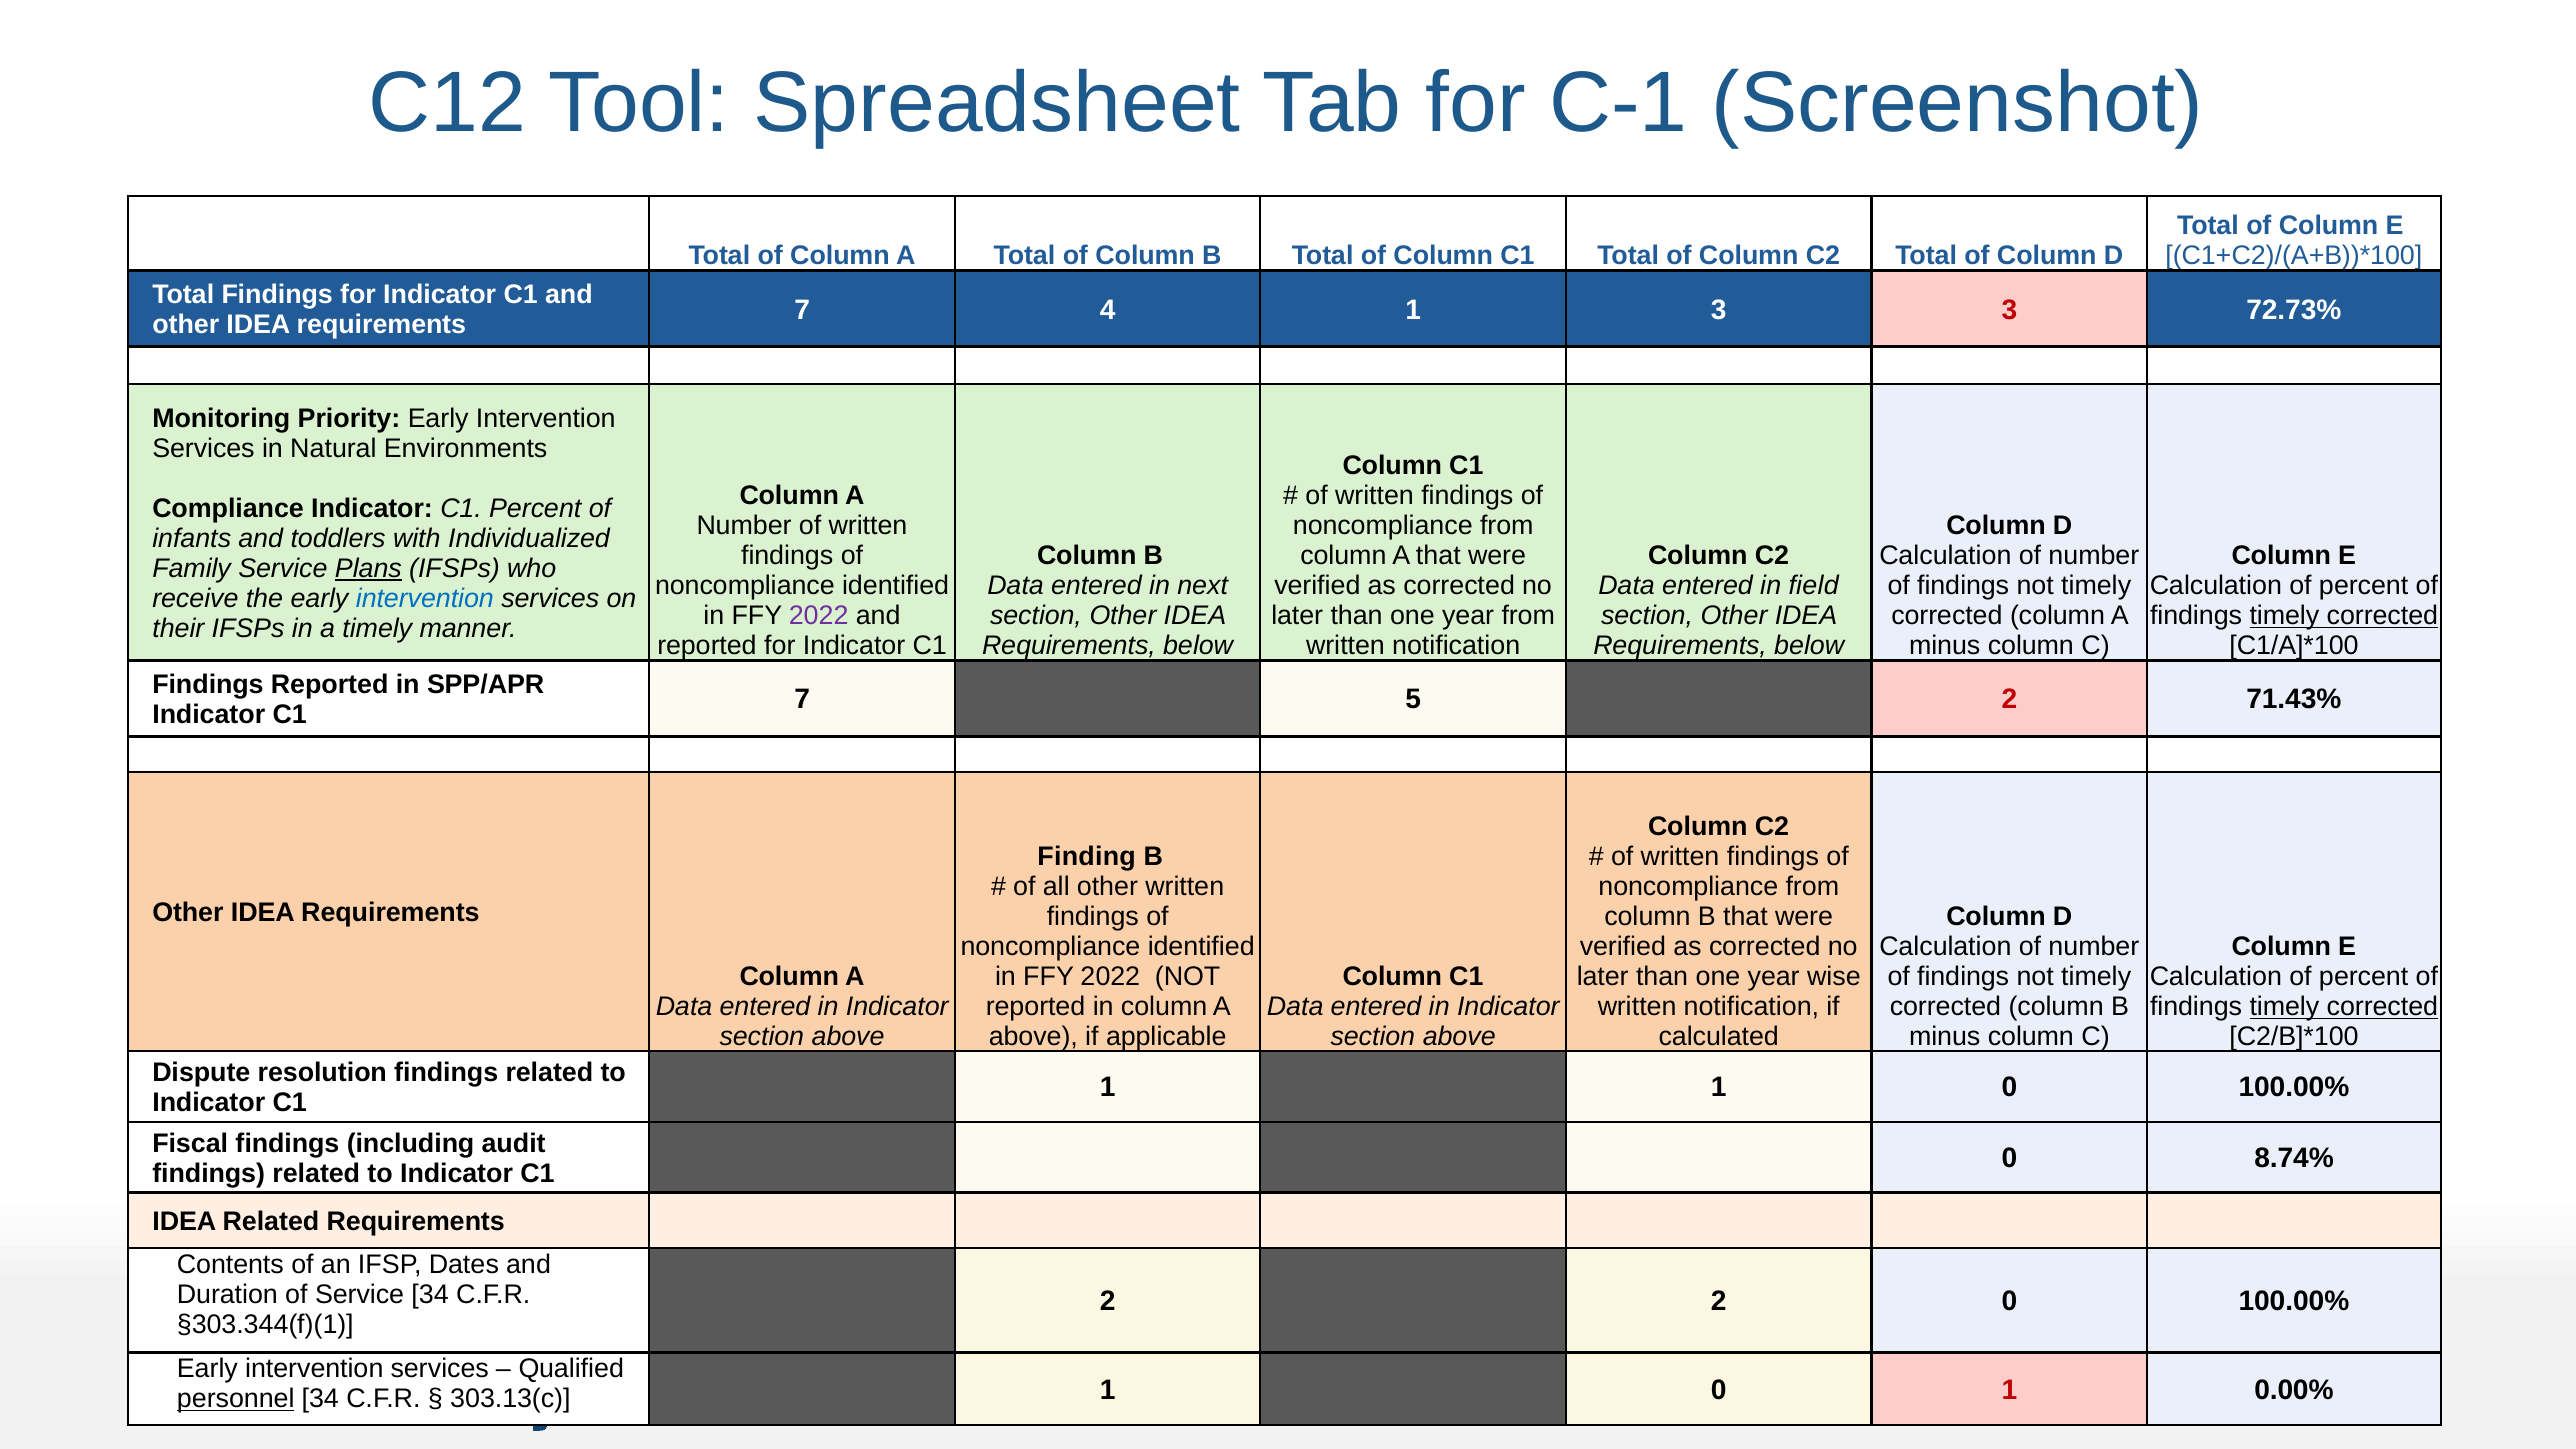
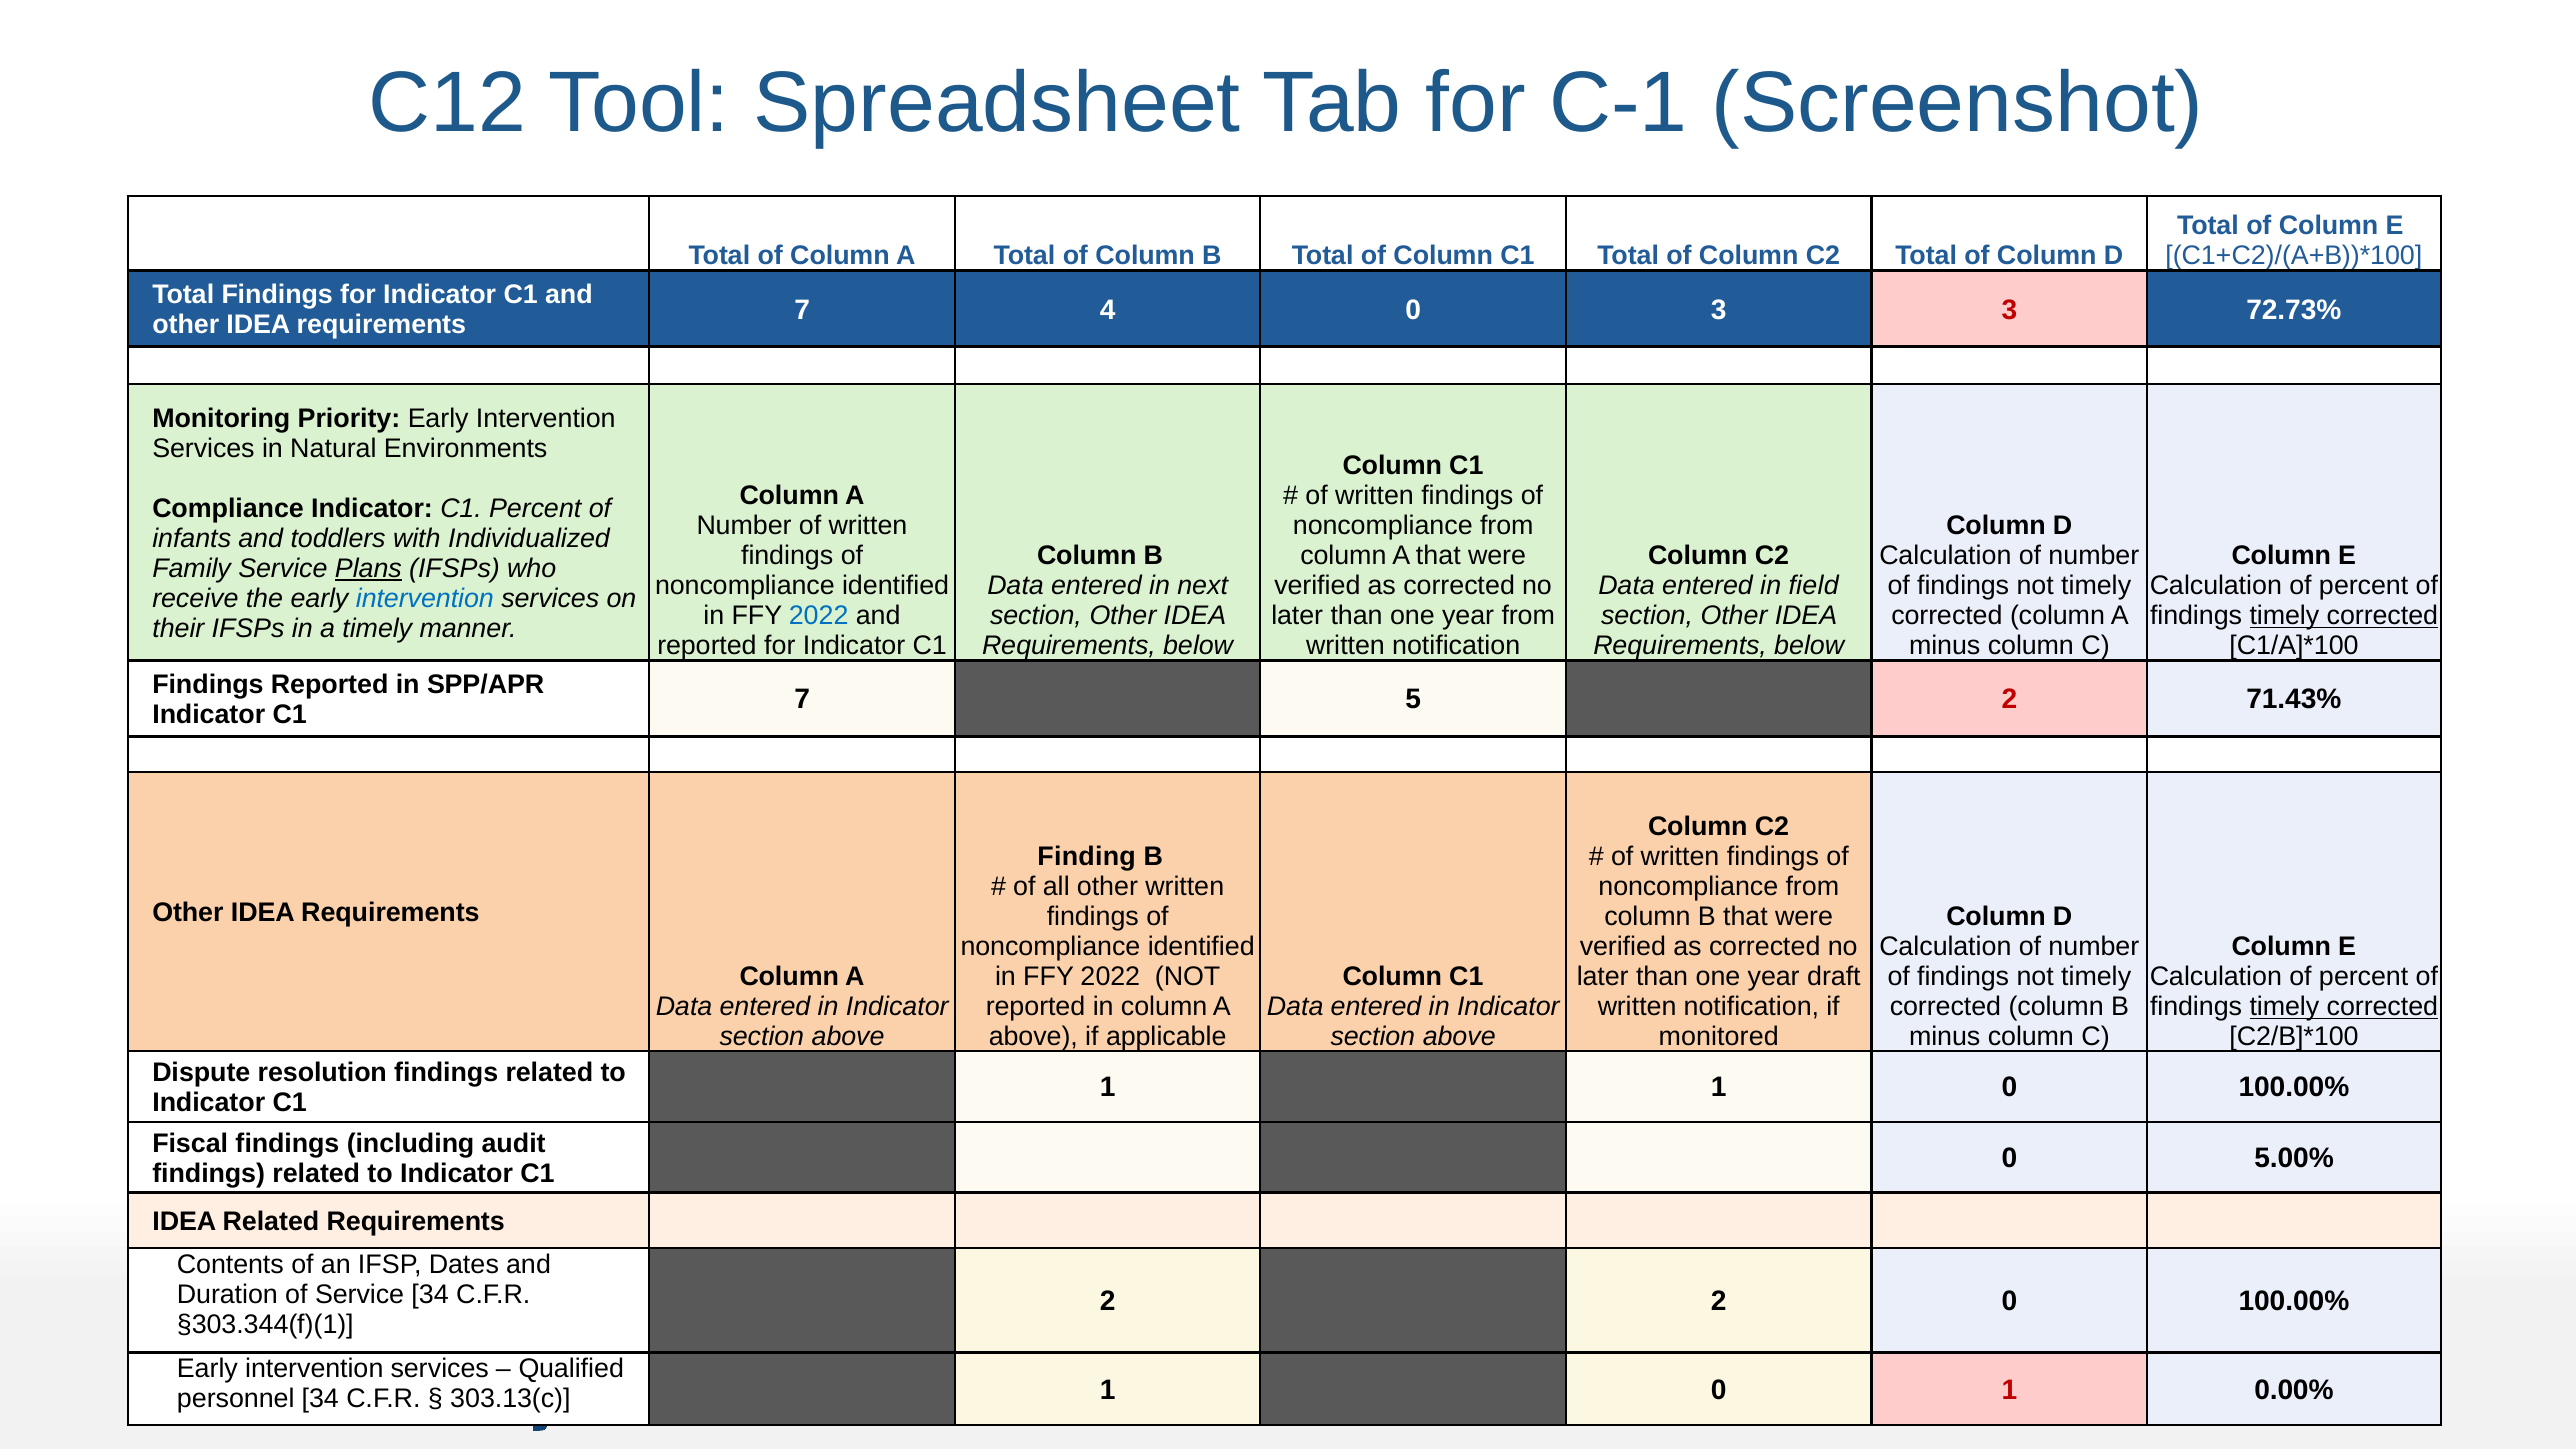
4 1: 1 -> 0 (1413, 310)
2022 colour: purple -> blue (819, 616)
wise: wise -> draft (1834, 977)
calculated: calculated -> monitored (1719, 1037)
8.74%: 8.74% -> 5.00% (2294, 1158)
personnel underline: present -> none (236, 1399)
